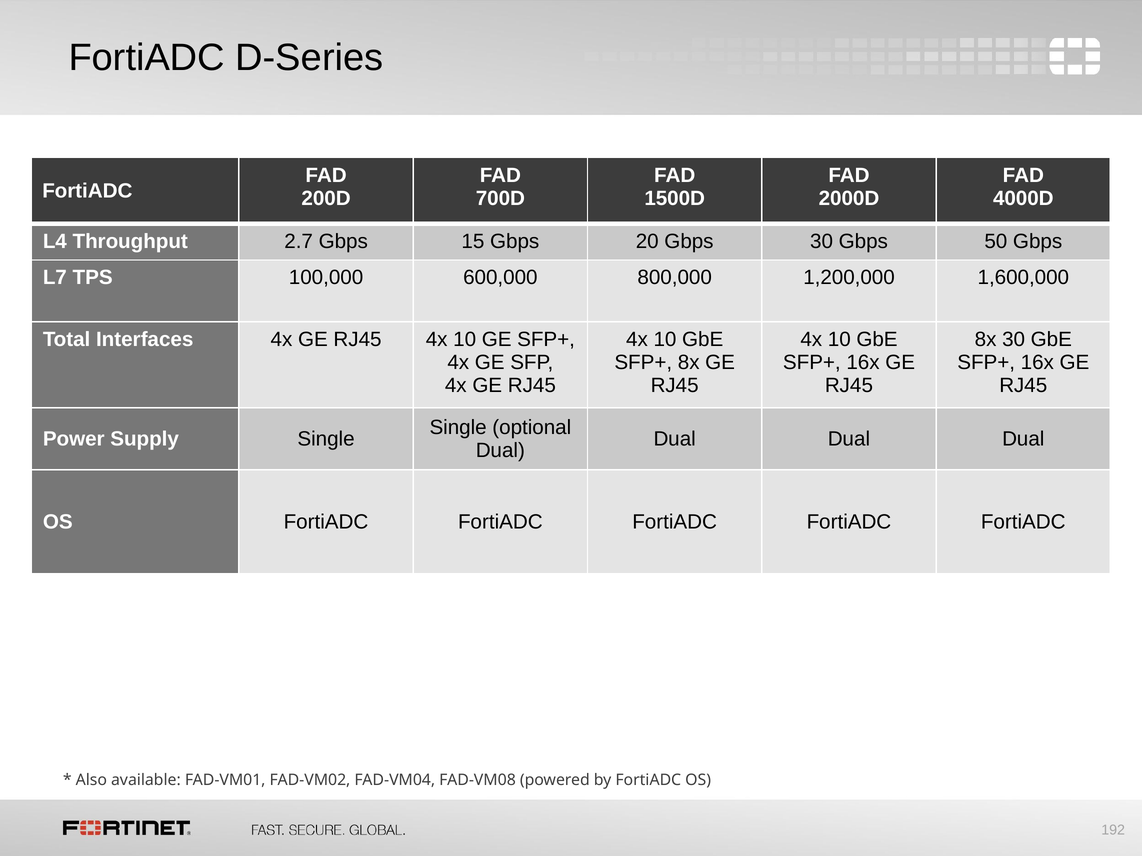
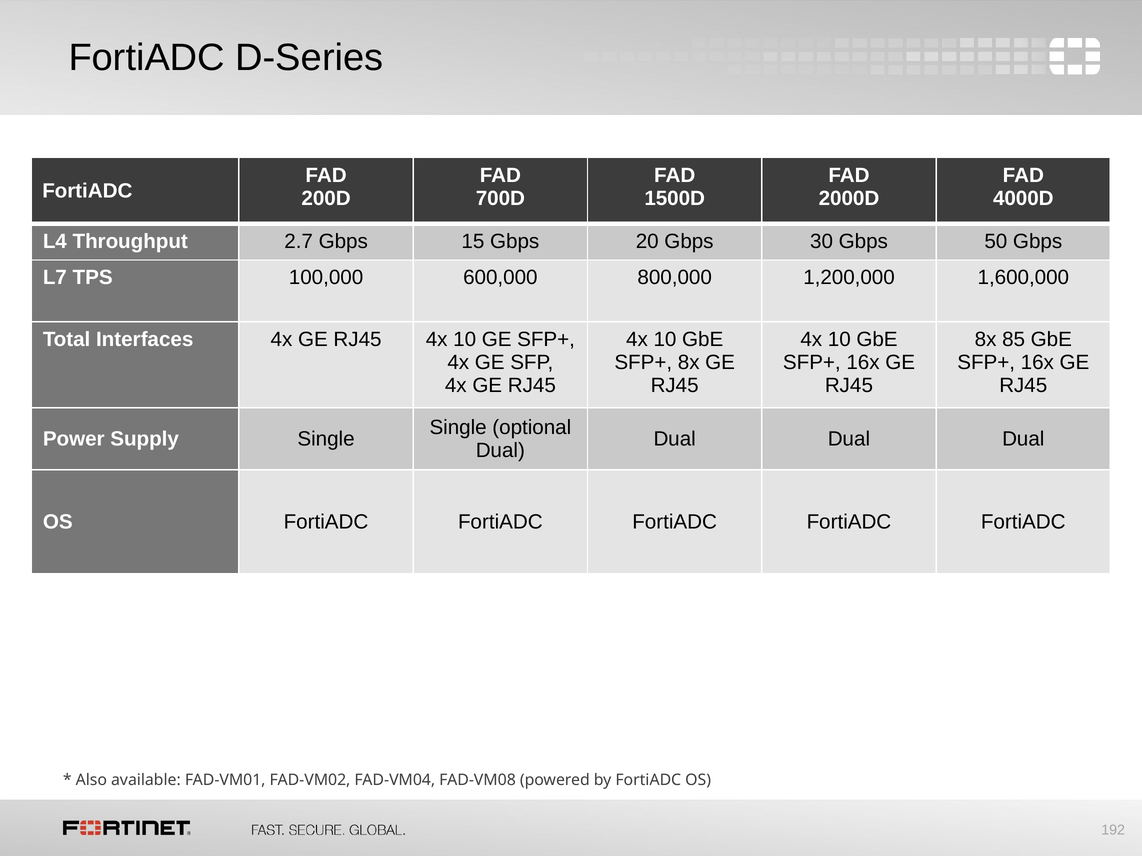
8x 30: 30 -> 85 (1014, 340)
